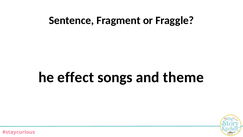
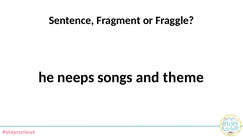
effect: effect -> neeps (76, 77)
